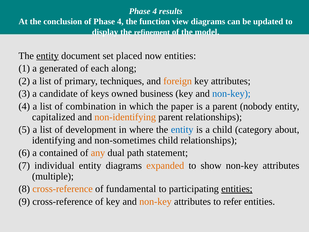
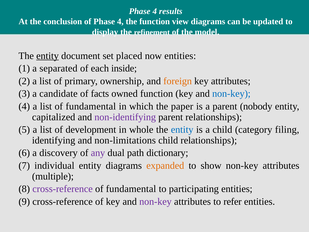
generated: generated -> separated (58, 68)
along: along -> inside (124, 68)
techniques: techniques -> ownership (122, 81)
keys: keys -> facts (100, 94)
owned business: business -> function (157, 94)
list of combination: combination -> fundamental (91, 106)
non-identifying colour: orange -> purple (125, 117)
where: where -> whole (141, 129)
about: about -> filing (287, 129)
non-sometimes: non-sometimes -> non-limitations (125, 140)
contained: contained -> discovery (58, 153)
any colour: orange -> purple (98, 153)
statement: statement -> dictionary (167, 153)
cross-reference colour: orange -> purple (63, 189)
entities underline: present -> none (237, 189)
non-key colour: orange -> purple (155, 201)
